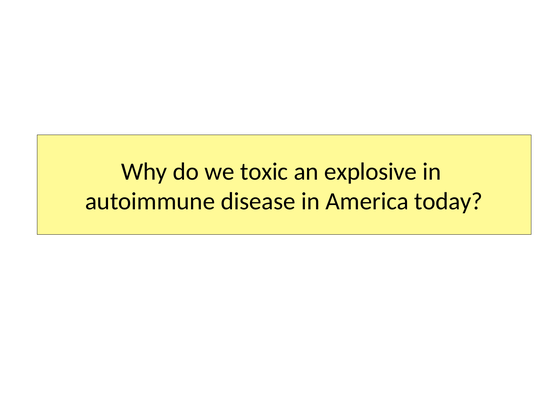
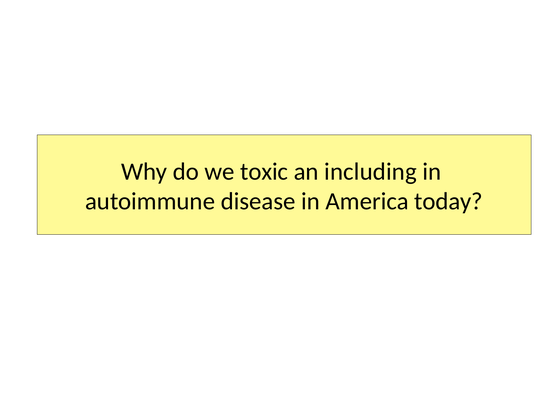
explosive: explosive -> including (370, 172)
